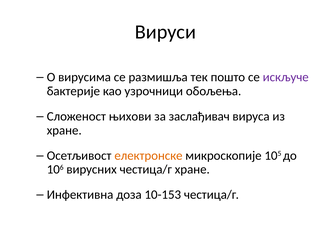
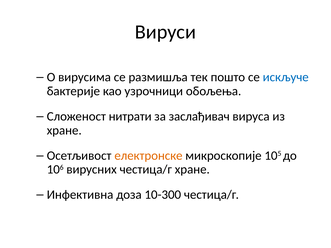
искључе colour: purple -> blue (286, 77)
њихови: њихови -> нитрати (130, 117)
10-153: 10-153 -> 10-300 (163, 195)
